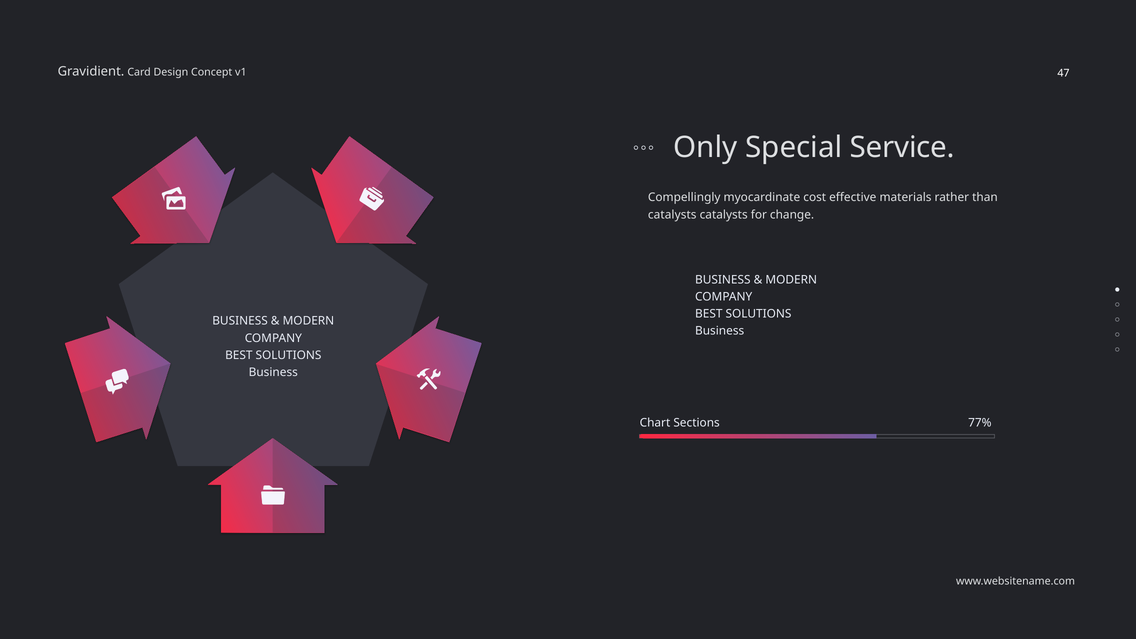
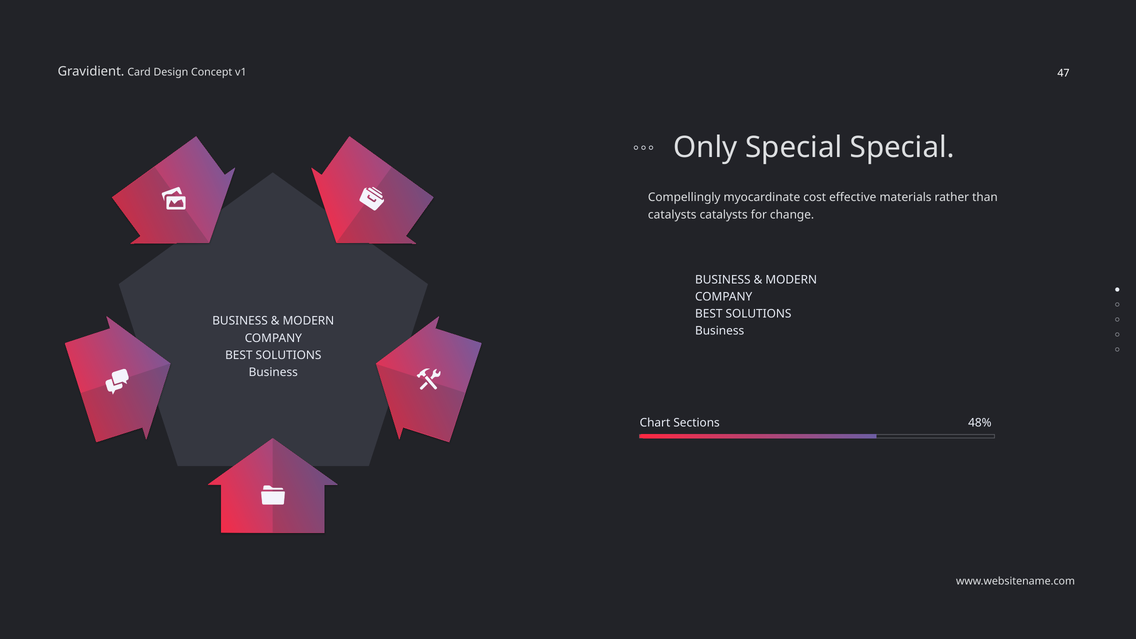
Special Service: Service -> Special (902, 148)
77%: 77% -> 48% (980, 423)
